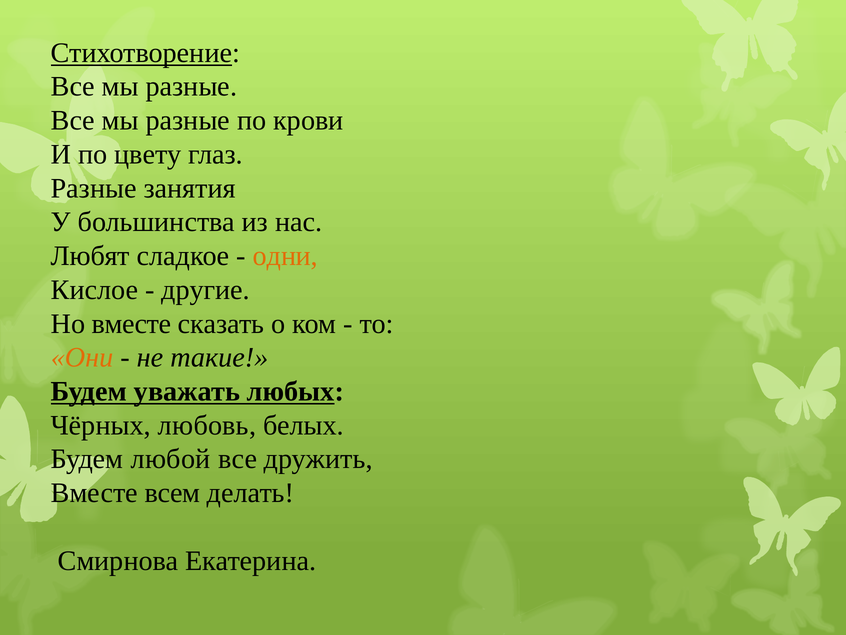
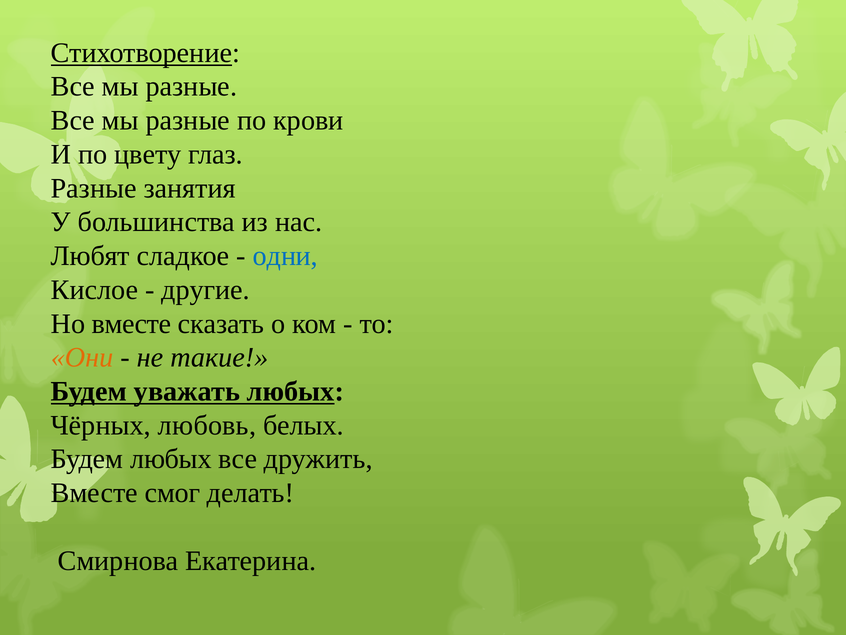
одни colour: orange -> blue (285, 256)
Будем любой: любой -> любых (171, 459)
всем: всем -> смог (173, 493)
